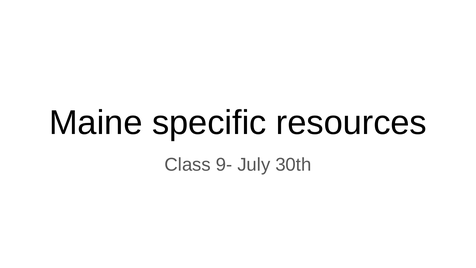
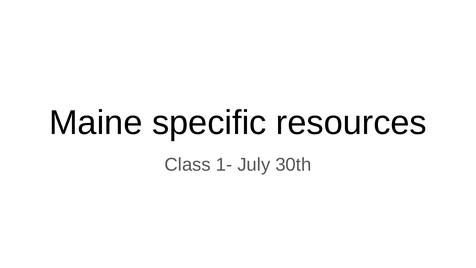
9-: 9- -> 1- (224, 165)
